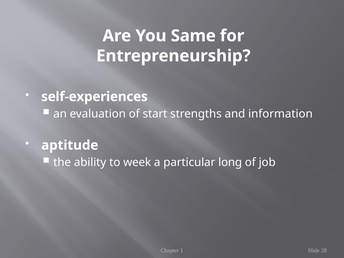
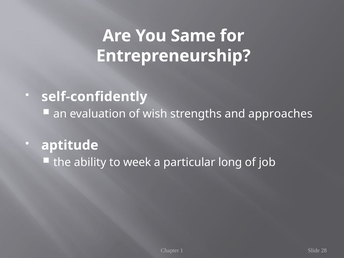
self-experiences: self-experiences -> self-confidently (94, 97)
start: start -> wish (155, 114)
information: information -> approaches (280, 114)
